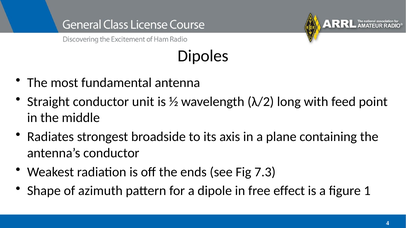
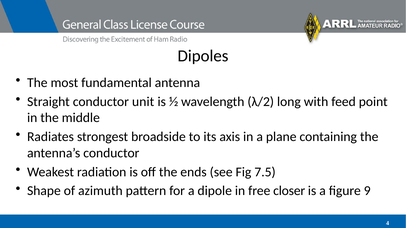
7.3: 7.3 -> 7.5 (265, 172)
effect: effect -> closer (289, 191)
1: 1 -> 9 (367, 191)
